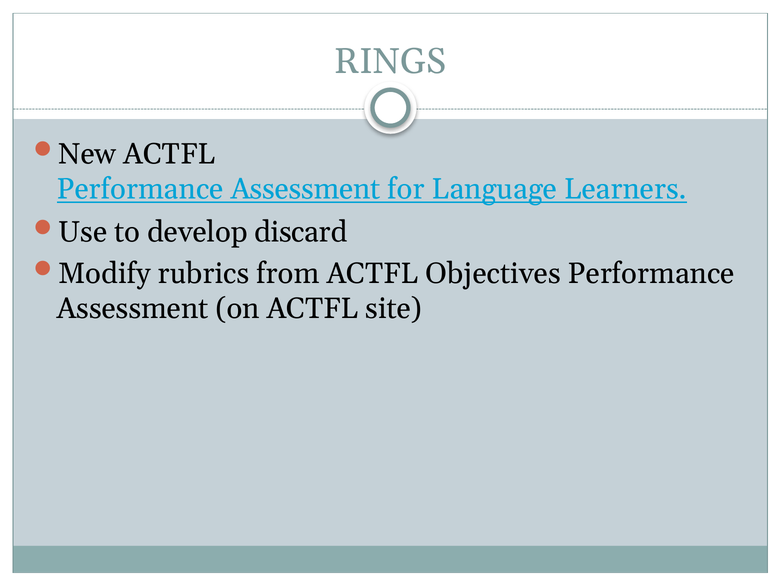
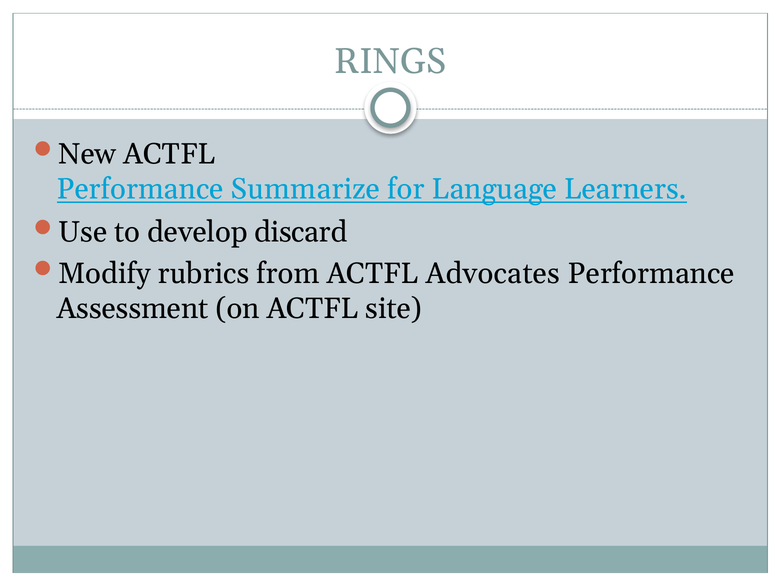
Assessment: Assessment -> Summarize (305, 189)
Objectives: Objectives -> Advocates (493, 273)
